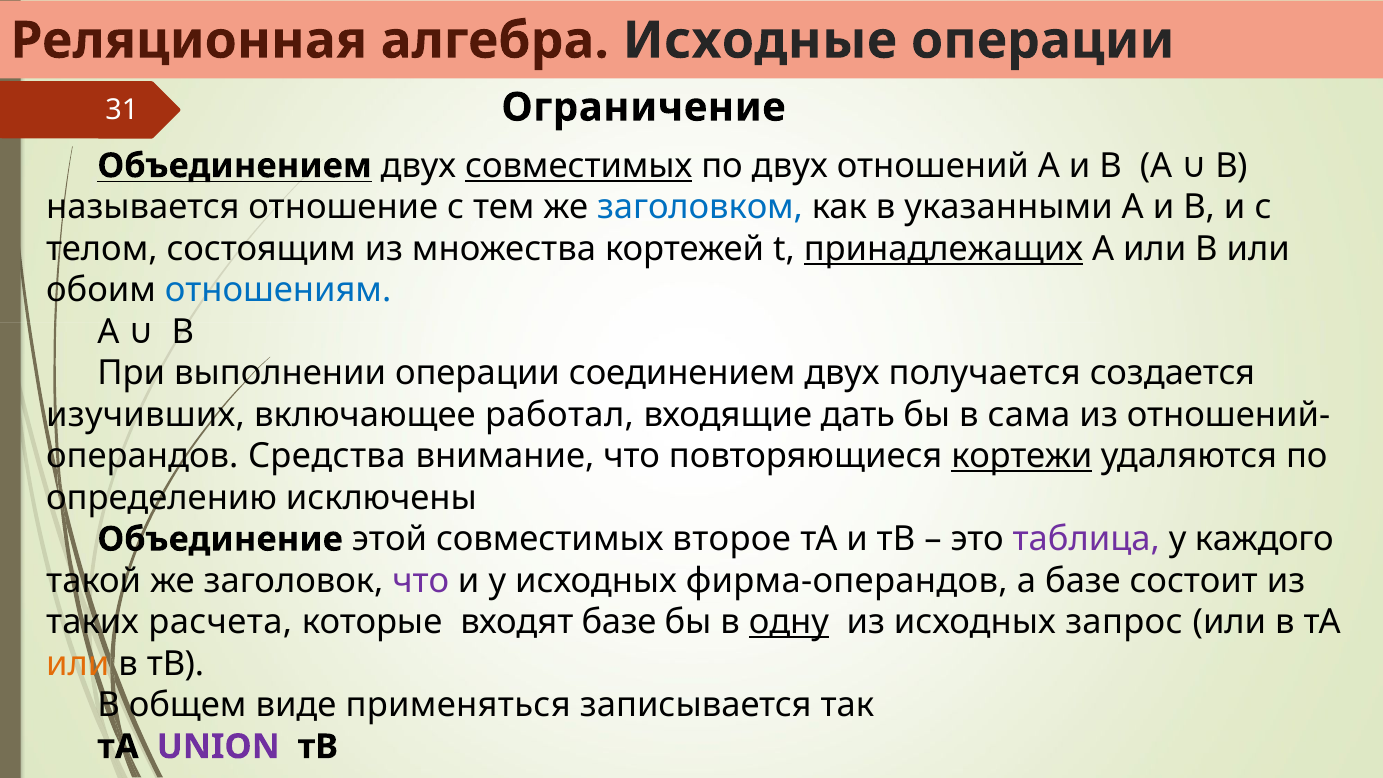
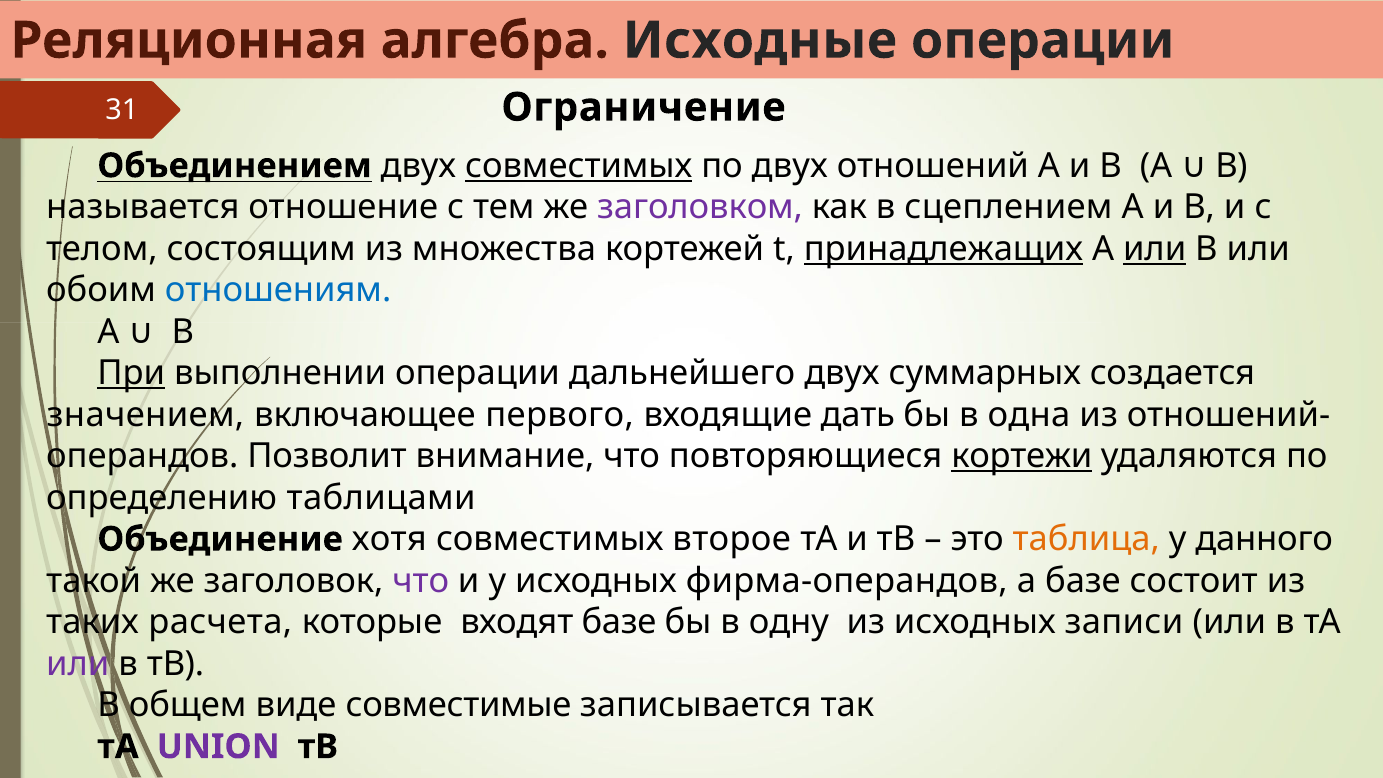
заголовком colour: blue -> purple (700, 207)
указанными: указанными -> сцеплением (1009, 207)
или underline: none -> present (1155, 249)
При underline: none -> present (131, 373)
соединением: соединением -> дальнейшего (682, 373)
получается: получается -> суммарных (985, 373)
изучивших: изучивших -> значением (145, 415)
работал: работал -> первого (560, 415)
сама: сама -> одна (1029, 415)
Средства: Средства -> Позволит (327, 456)
исключены: исключены -> таблицами (381, 498)
этой: этой -> хотя (389, 539)
таблица colour: purple -> orange (1086, 539)
каждого: каждого -> данного (1264, 539)
одну underline: present -> none (789, 622)
запрос: запрос -> записи (1124, 622)
или colour: orange -> purple (78, 664)
применяться: применяться -> совместимые (458, 705)
